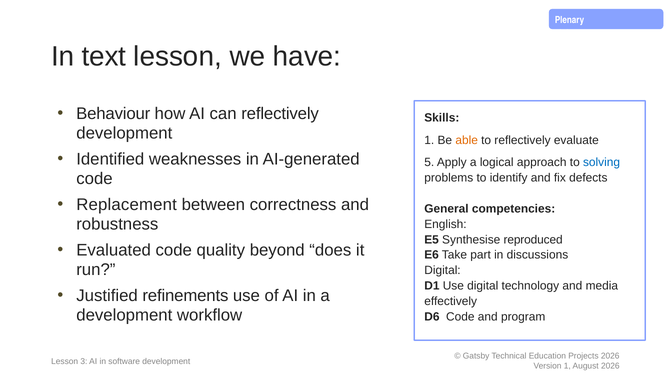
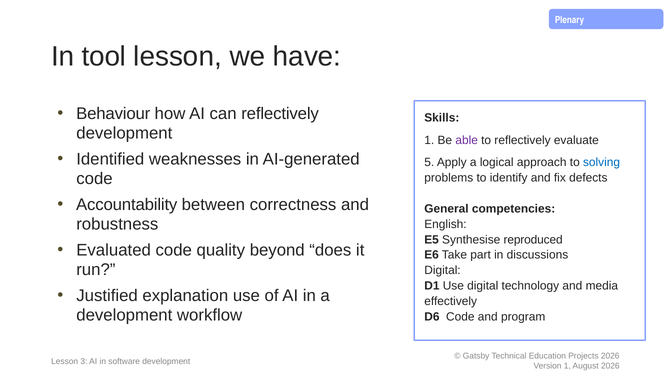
In text: text -> tool (104, 56)
able colour: orange -> purple (467, 140)
Replacement: Replacement -> Accountability (127, 204)
refinements: refinements -> explanation (185, 295)
